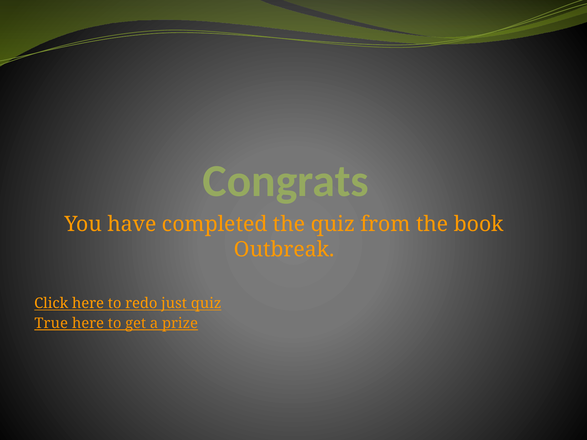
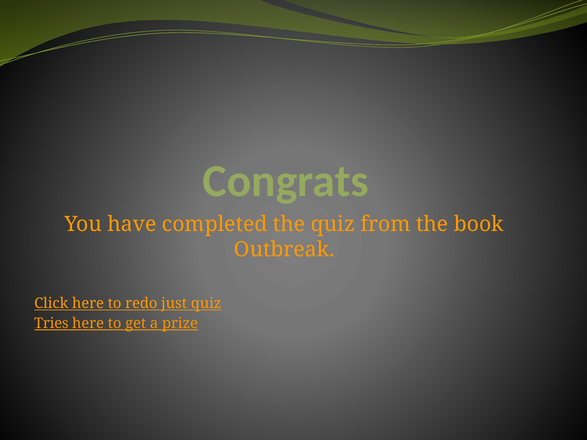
True: True -> Tries (51, 323)
